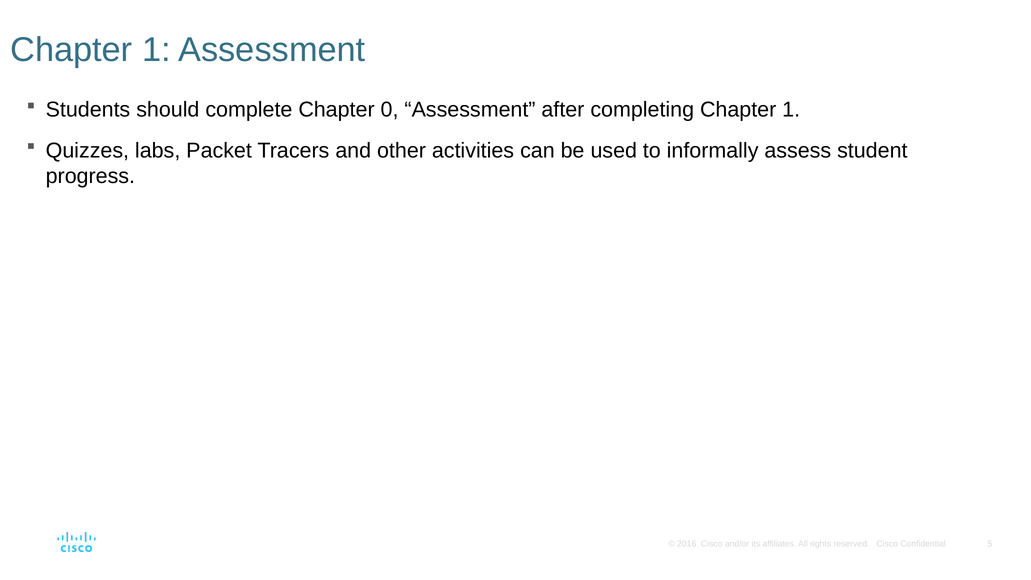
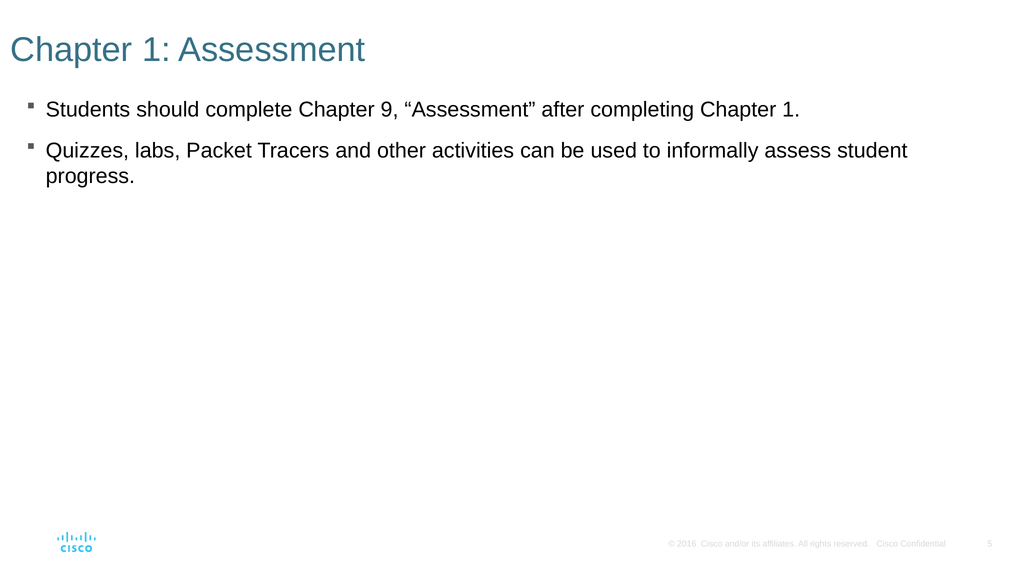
0: 0 -> 9 (390, 110)
